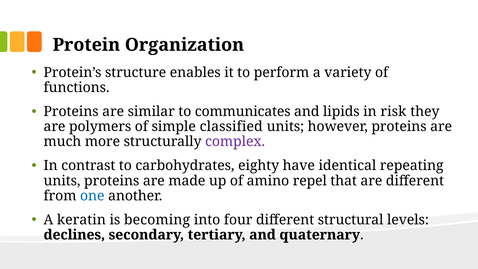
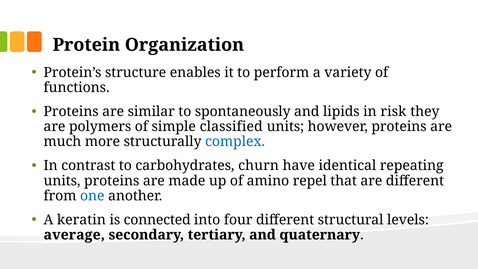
communicates: communicates -> spontaneously (243, 112)
complex colour: purple -> blue (235, 142)
eighty: eighty -> churn (259, 166)
becoming: becoming -> connected (157, 220)
declines: declines -> average (74, 235)
